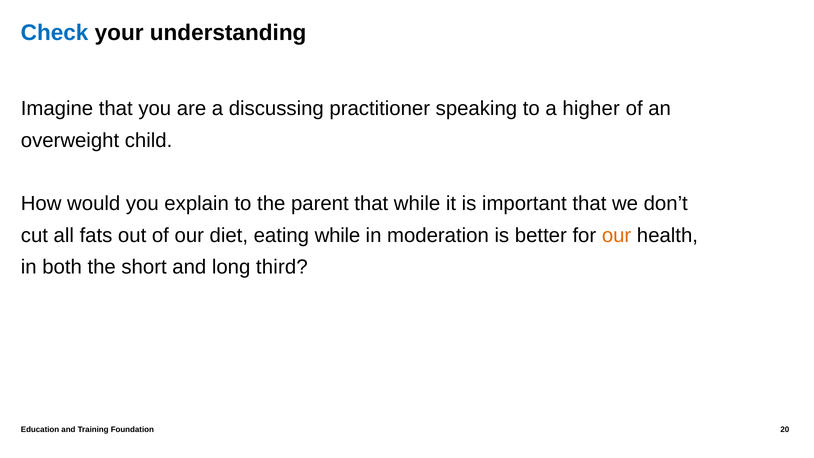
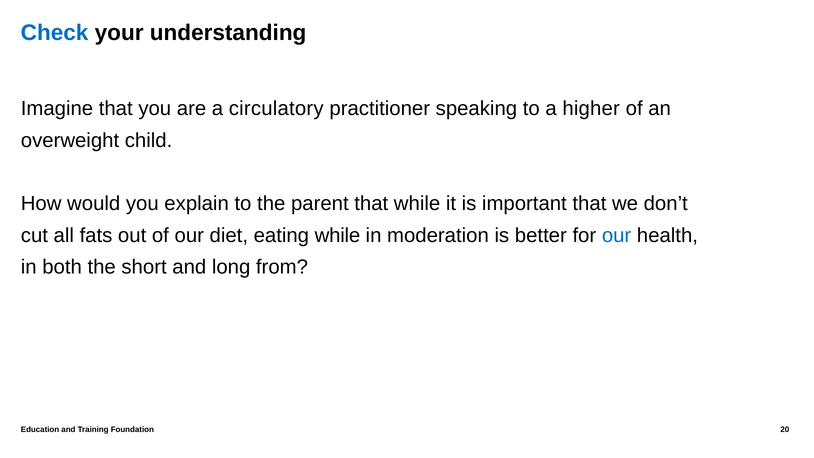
discussing: discussing -> circulatory (276, 109)
our colour: orange -> blue (617, 235)
third: third -> from (282, 267)
